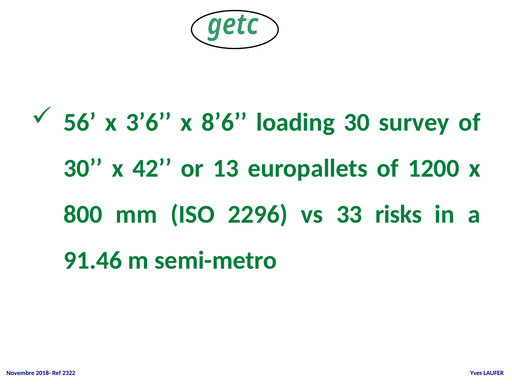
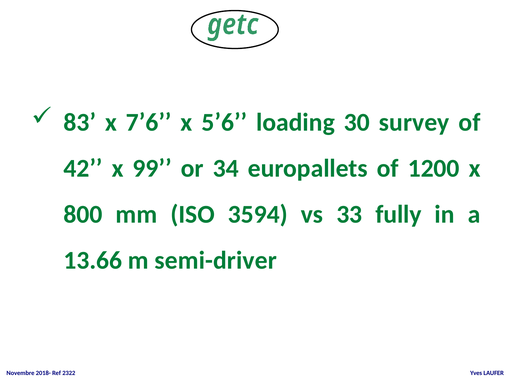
56: 56 -> 83 (80, 122)
3’6: 3’6 -> 7’6 (149, 122)
8’6: 8’6 -> 5’6 (224, 122)
30: 30 -> 42 (83, 168)
42: 42 -> 99 (152, 168)
13: 13 -> 34 (226, 168)
2296: 2296 -> 3594 (258, 214)
risks: risks -> fully (399, 214)
91.46: 91.46 -> 13.66 (93, 260)
semi-metro: semi-metro -> semi-driver (216, 260)
